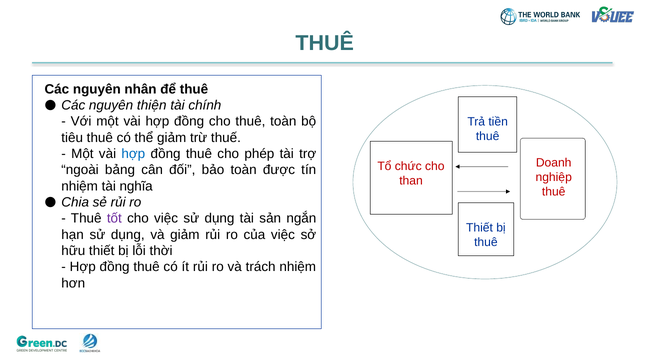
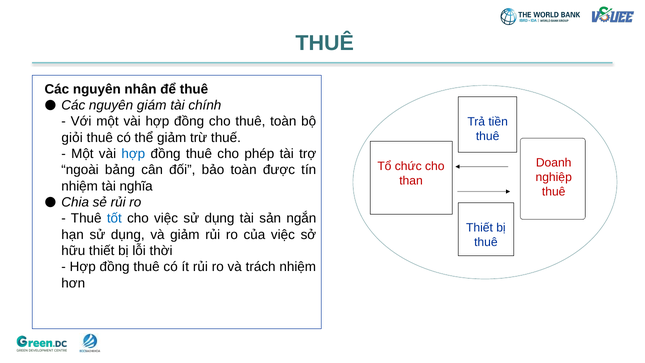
thiện: thiện -> giám (152, 105)
tiêu: tiêu -> giỏi (72, 138)
tốt colour: purple -> blue (114, 218)
